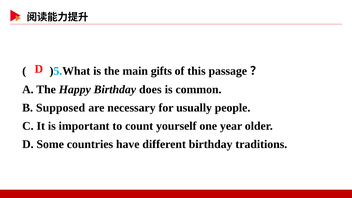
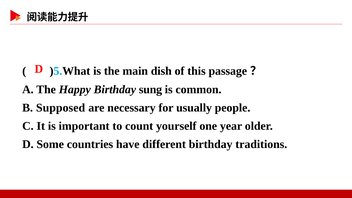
gifts: gifts -> dish (161, 71)
does: does -> sung (150, 89)
